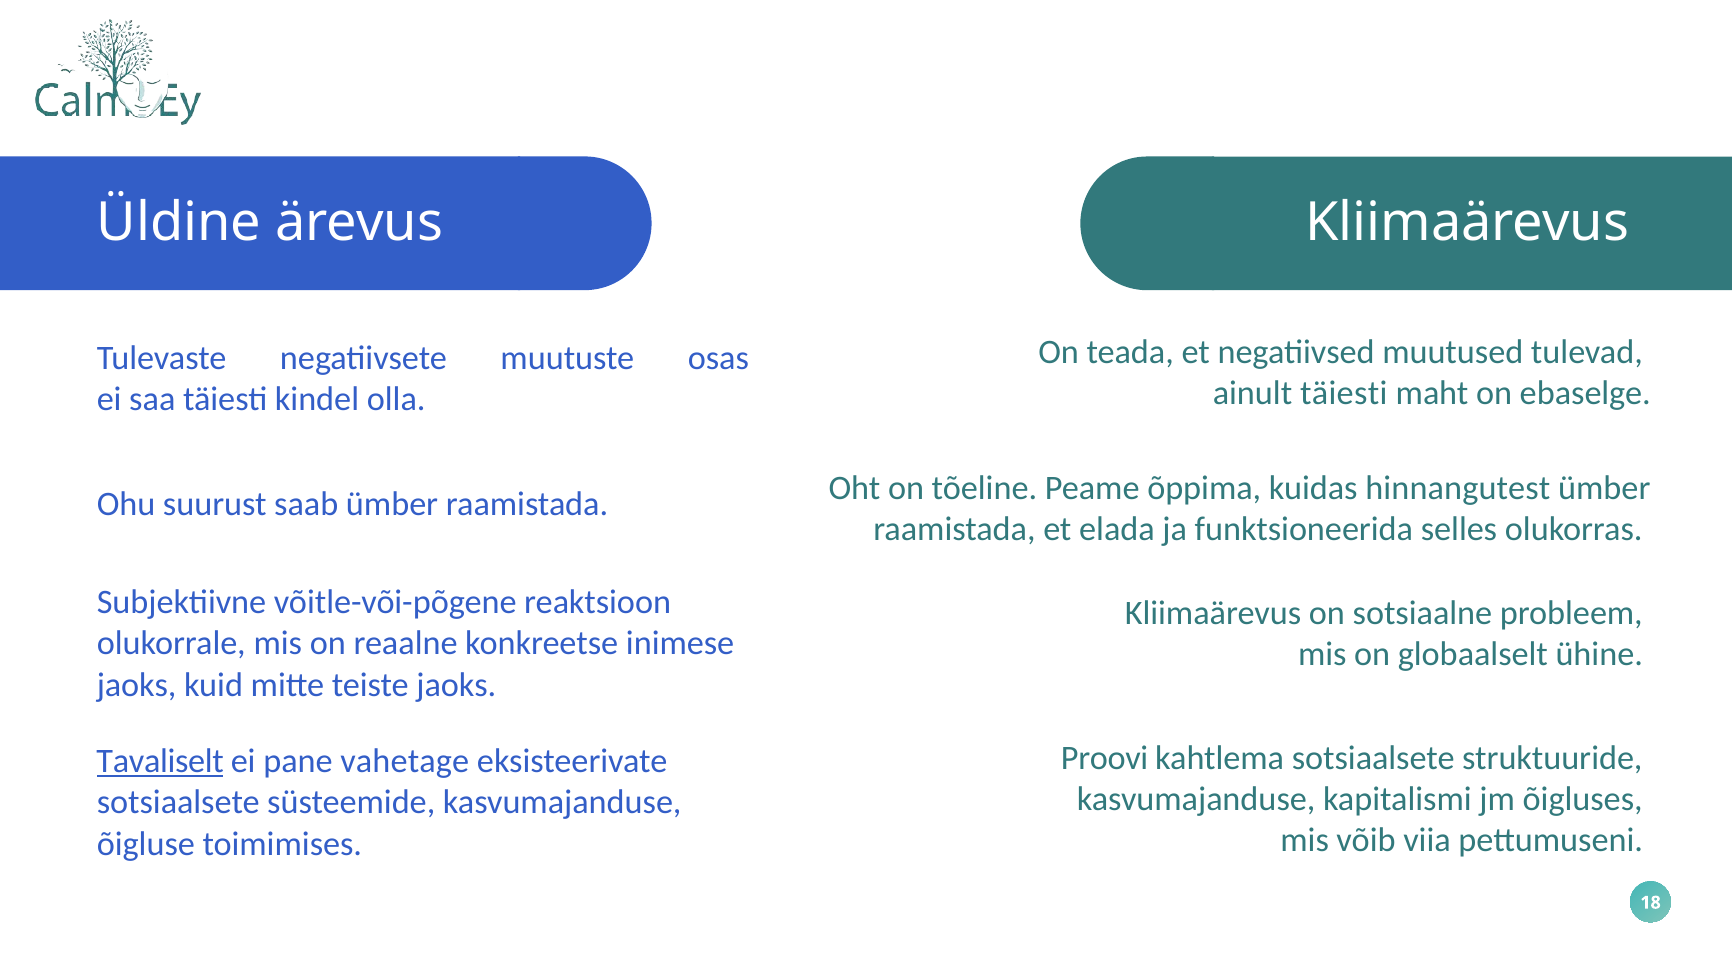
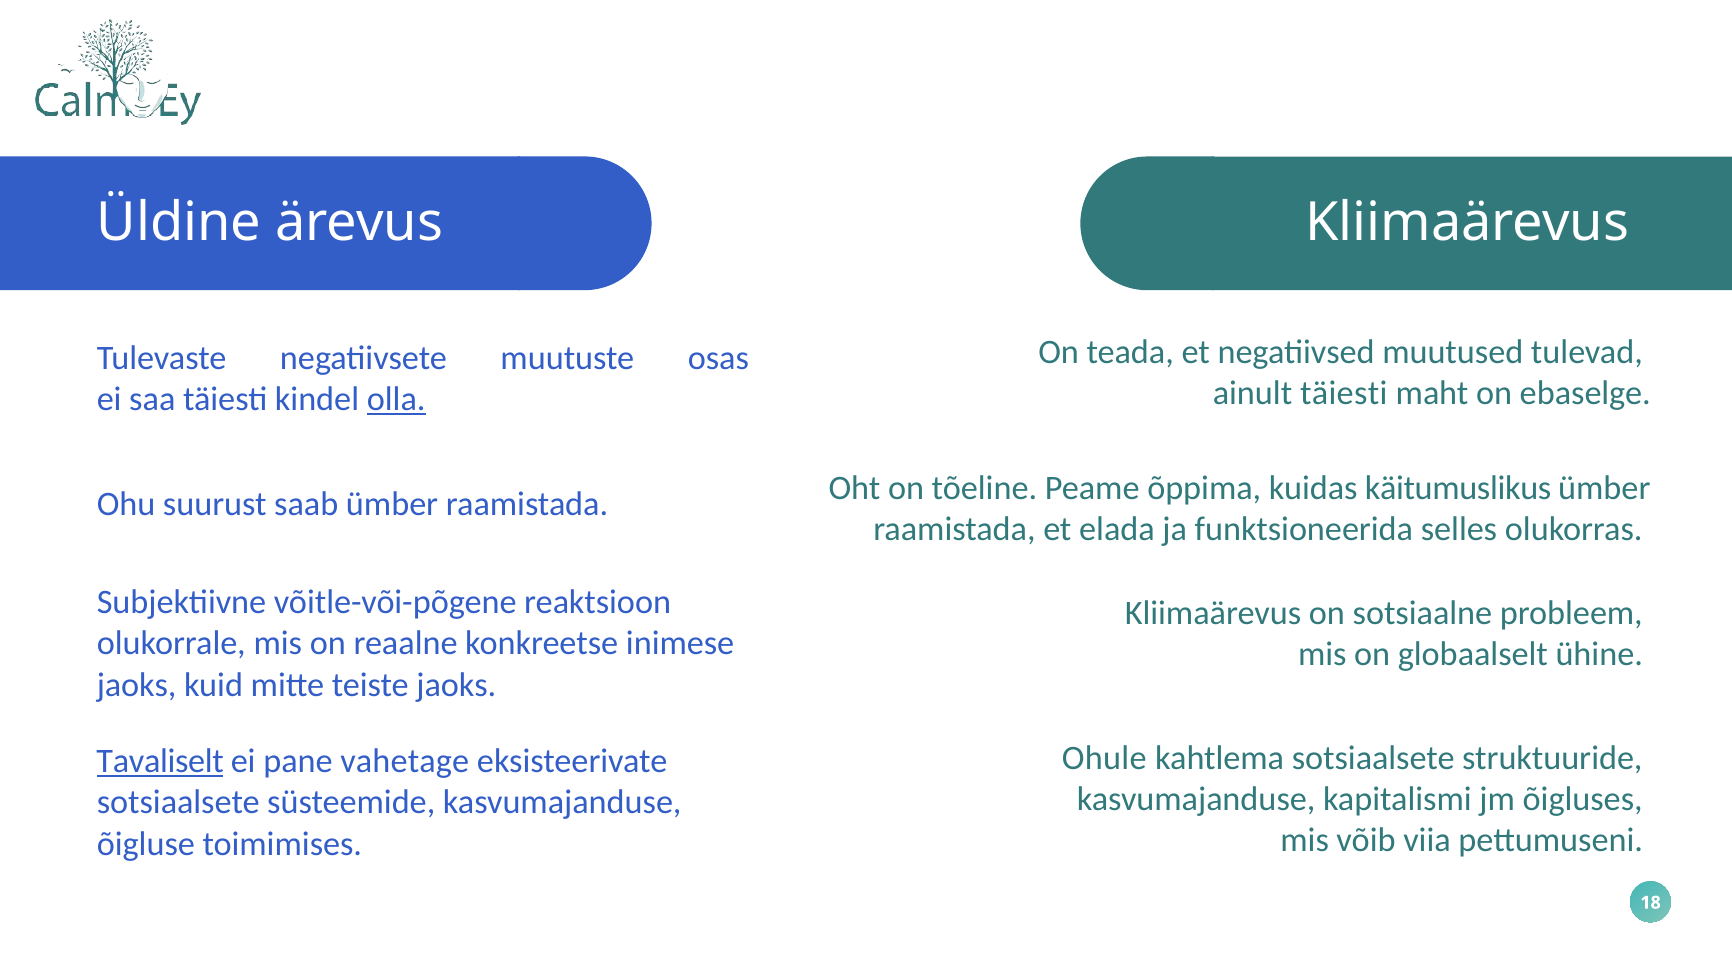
olla underline: none -> present (396, 400)
hinnangutest: hinnangutest -> käitumuslikus (1458, 488)
Proovi: Proovi -> Ohule (1104, 759)
